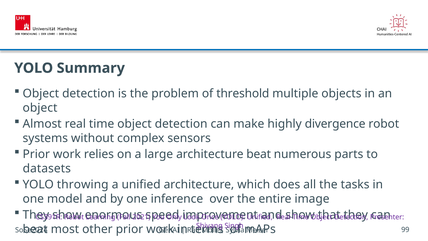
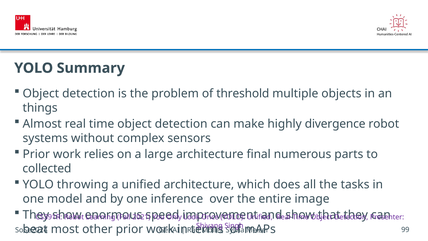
object: object -> things (40, 108)
architecture beat: beat -> final (259, 154)
datasets: datasets -> collected (47, 168)
